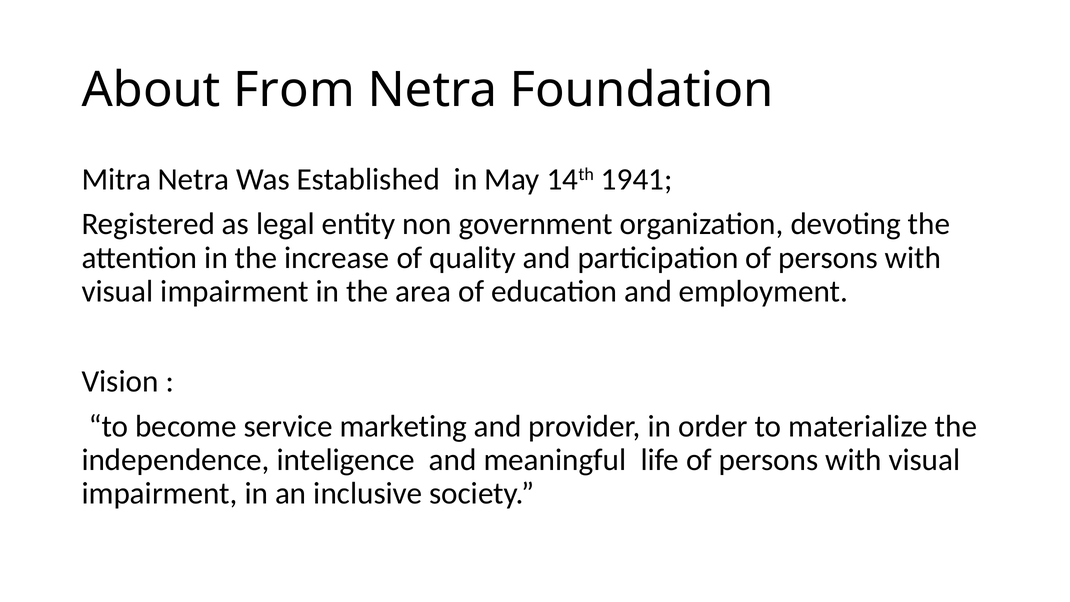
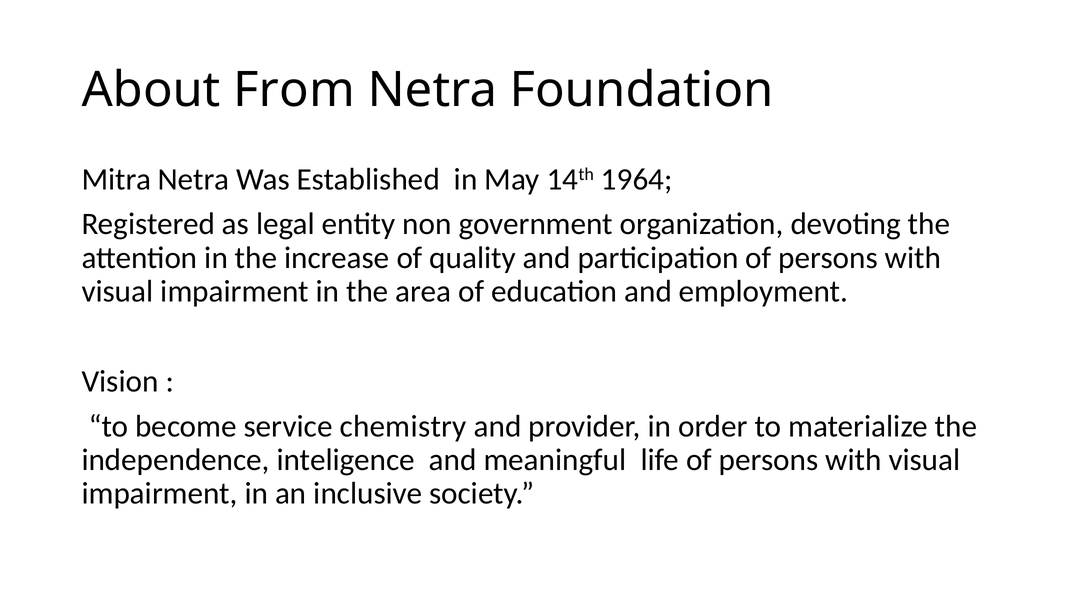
1941: 1941 -> 1964 (637, 179)
marketing: marketing -> chemistry (403, 426)
